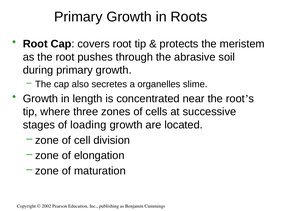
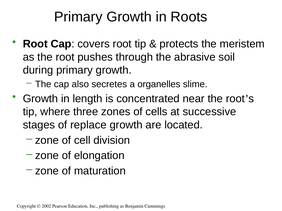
loading: loading -> replace (88, 125)
